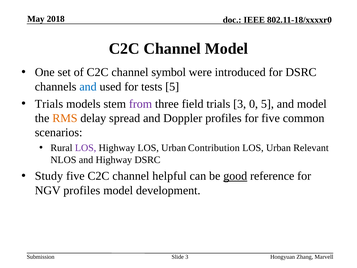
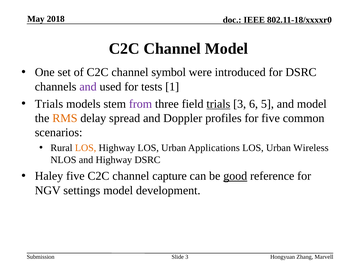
and colour: blue -> purple (88, 87)
tests 5: 5 -> 1 (172, 87)
trials underline: none -> present (218, 104)
0: 0 -> 6 (254, 104)
LOS colour: purple -> orange (86, 148)
Contribution: Contribution -> Applications (214, 148)
Relevant: Relevant -> Wireless (311, 148)
Study: Study -> Haley (49, 176)
helpful: helpful -> capture (170, 176)
NGV profiles: profiles -> settings (82, 190)
